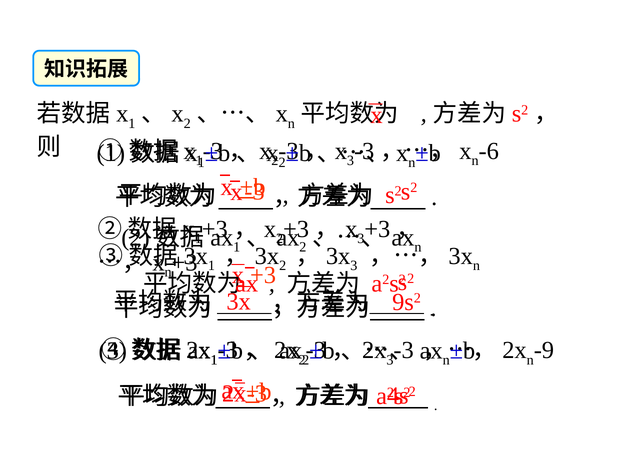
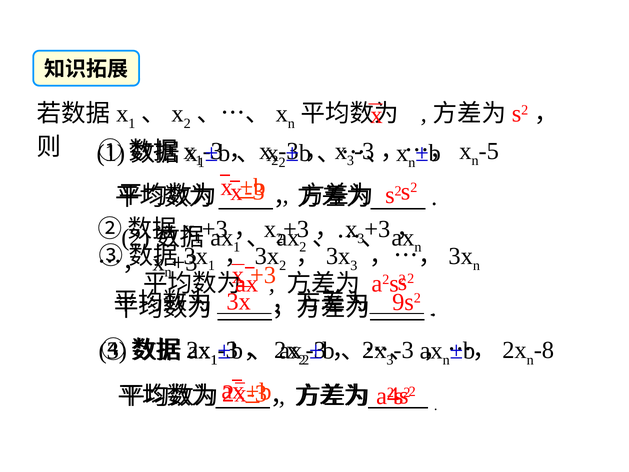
-6: -6 -> -5 (489, 151)
-9: -9 -> -8 (544, 350)
